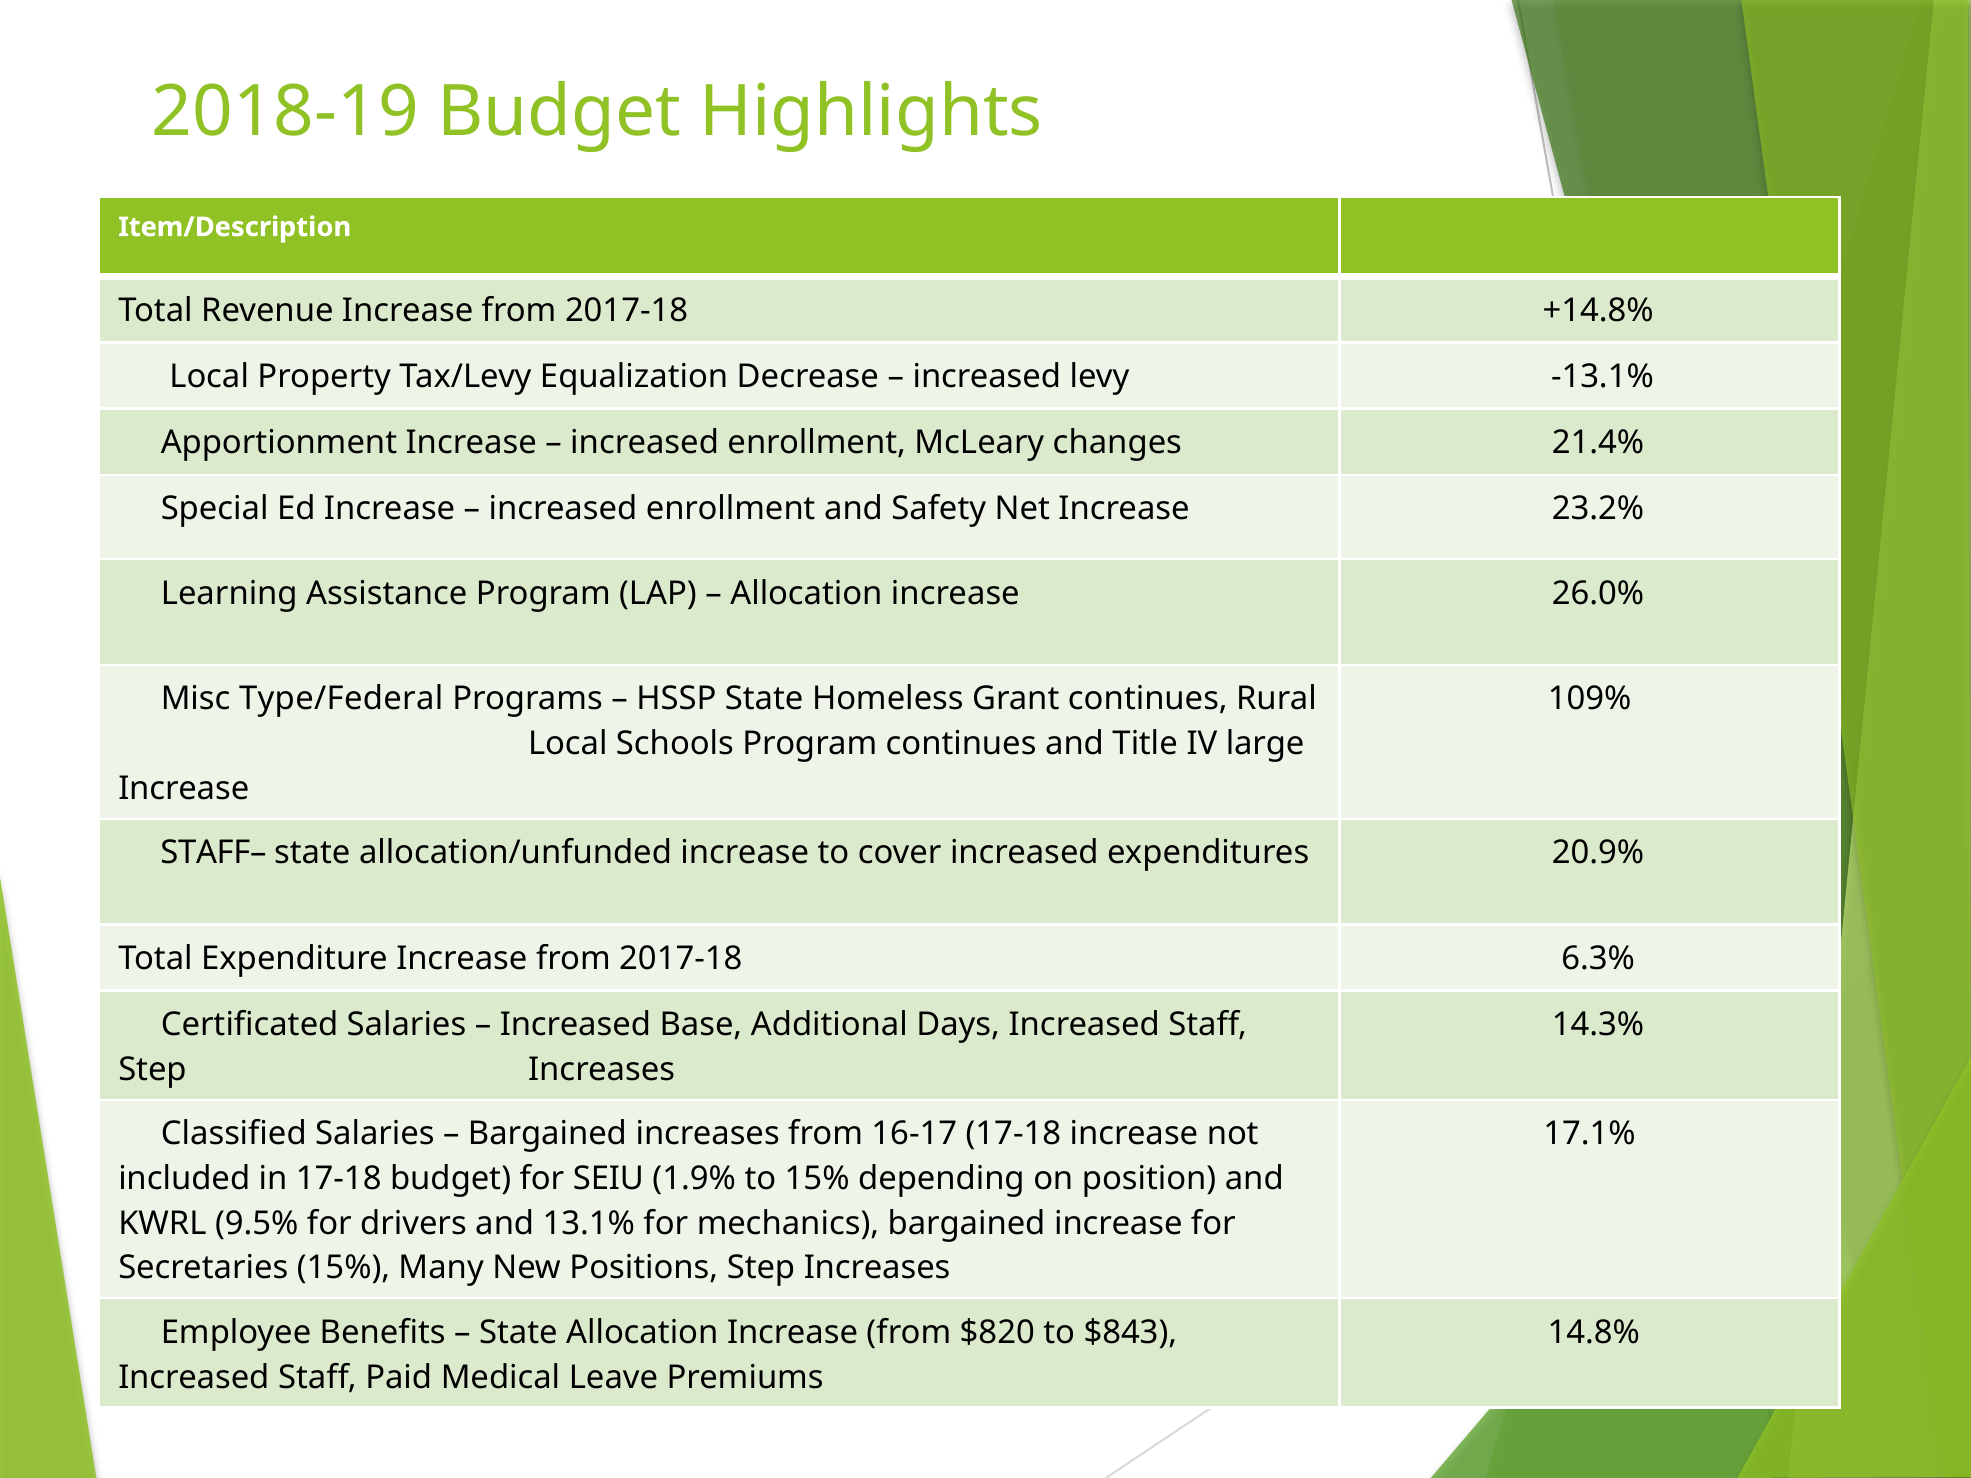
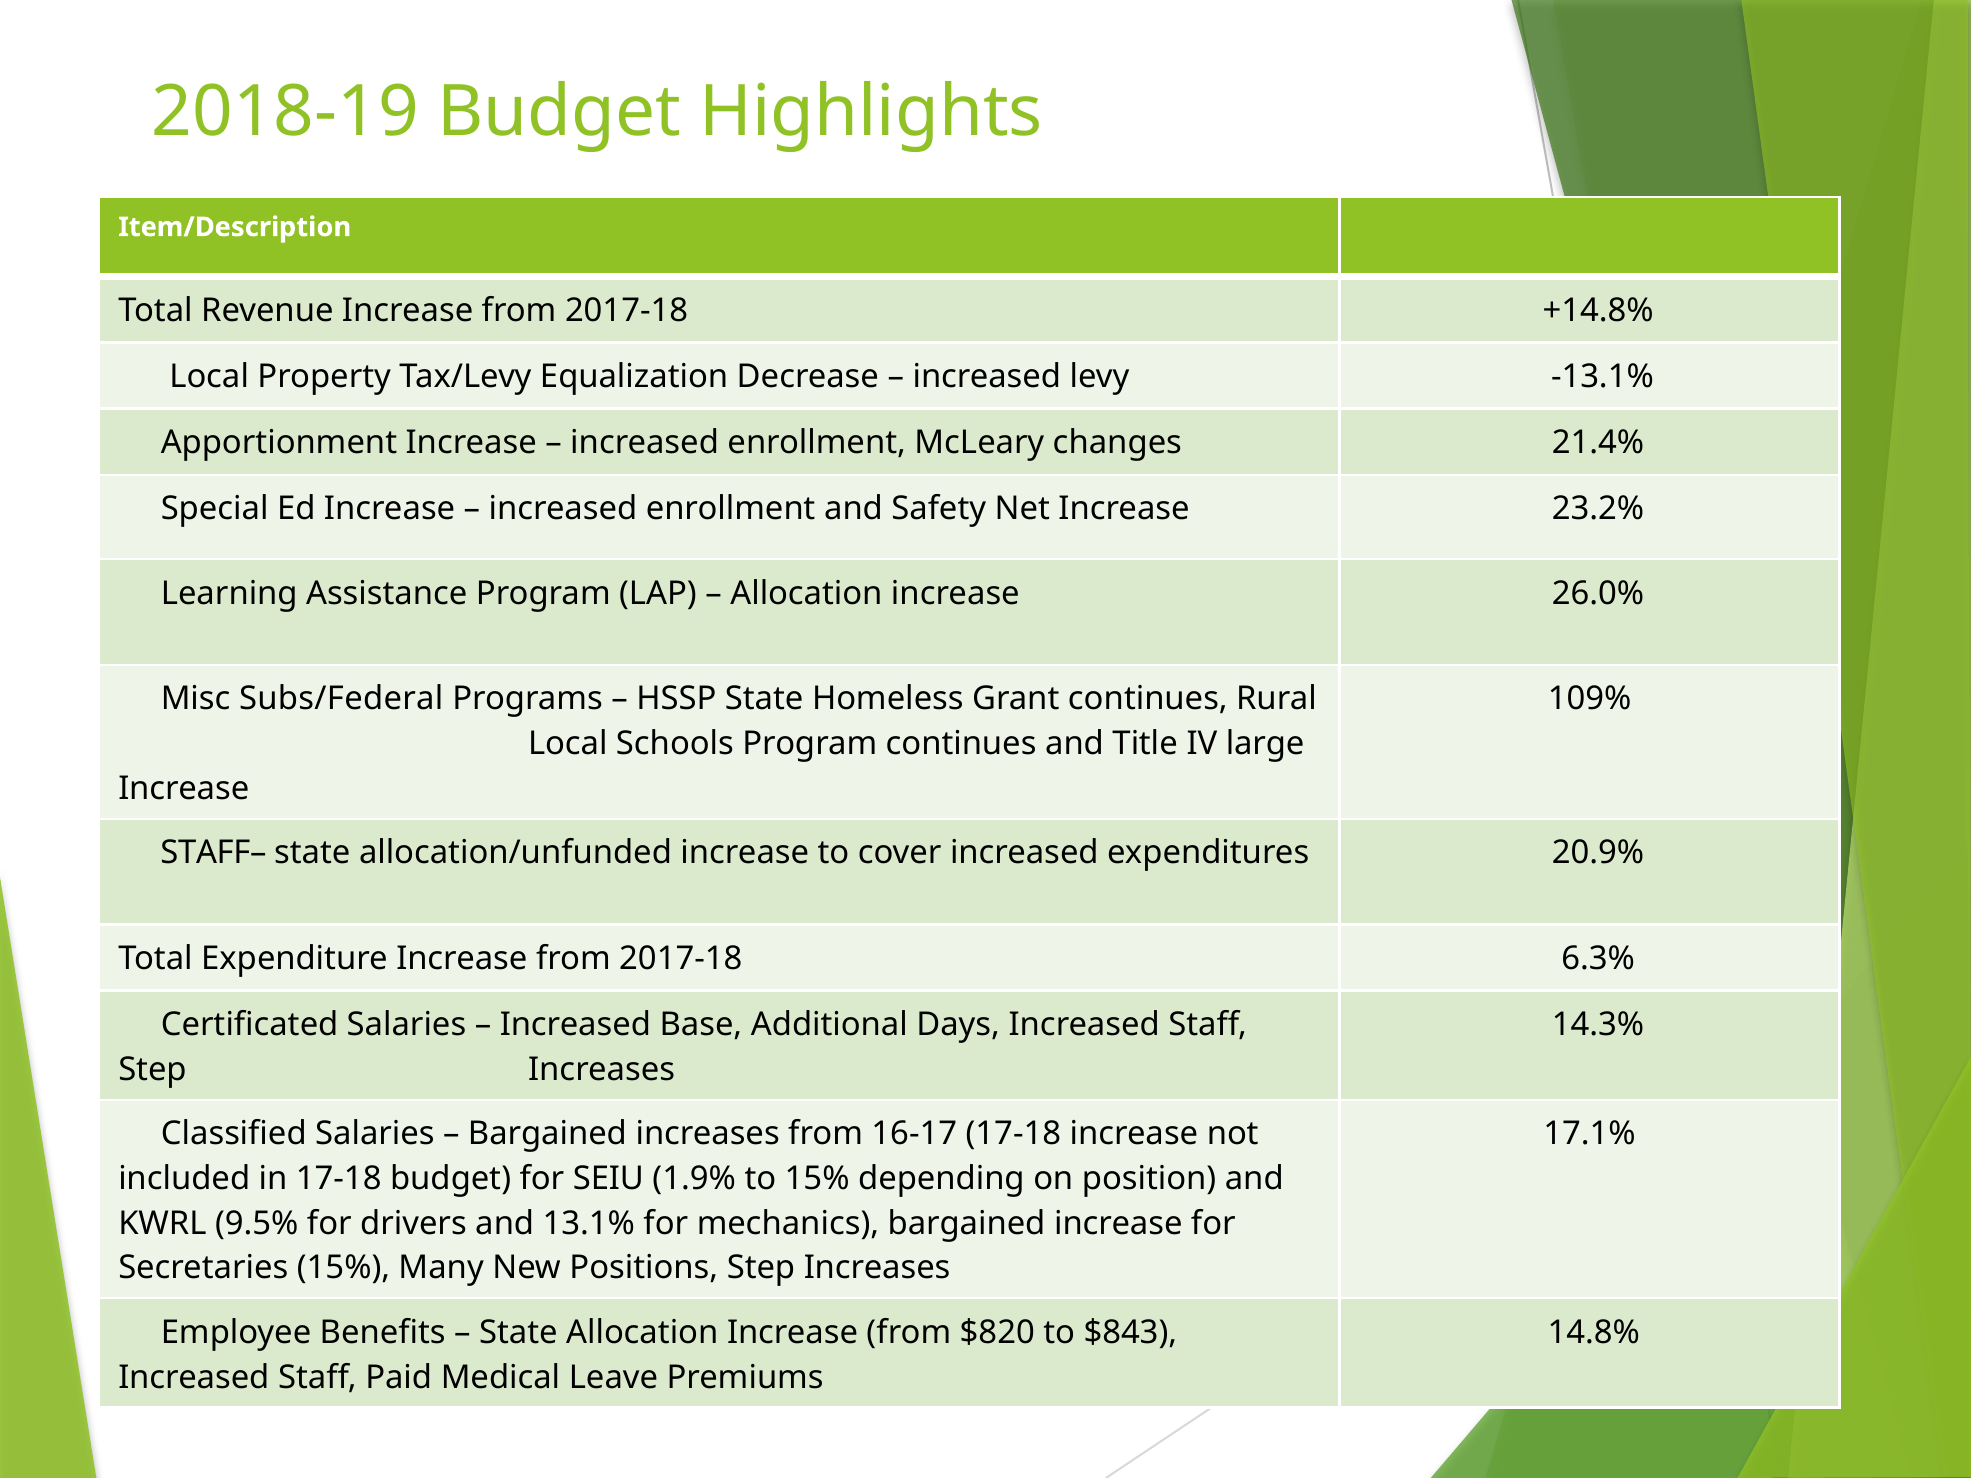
Type/Federal: Type/Federal -> Subs/Federal (341, 699)
